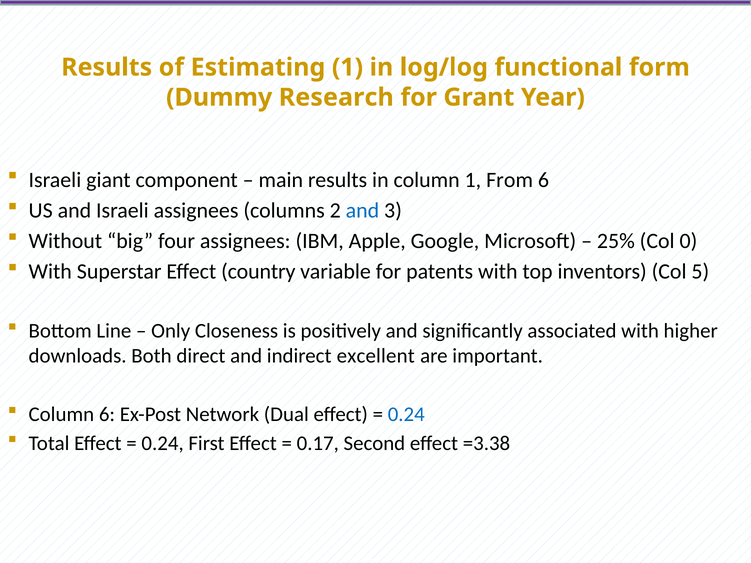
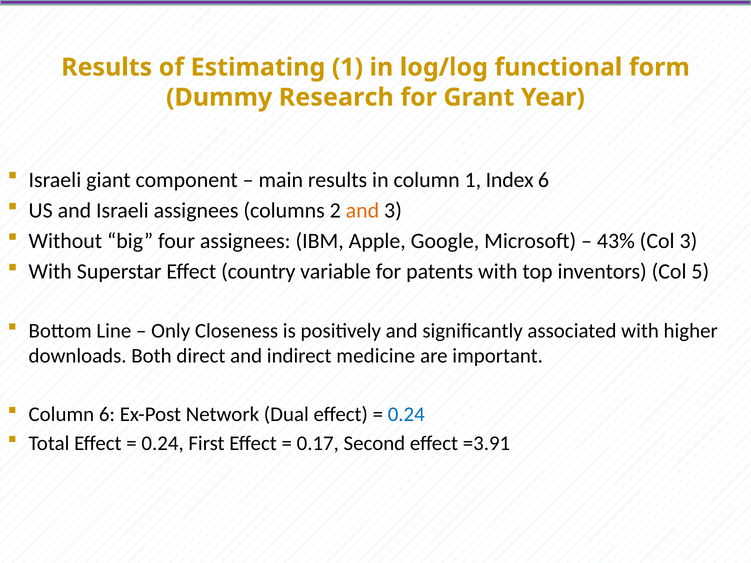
From: From -> Index (510, 180)
and colour: blue -> orange (362, 211)
25%: 25% -> 43% (616, 241)
Col 0: 0 -> 3 (688, 241)
excellent: excellent -> medicine (376, 356)
=3.38: =3.38 -> =3.91 (486, 444)
